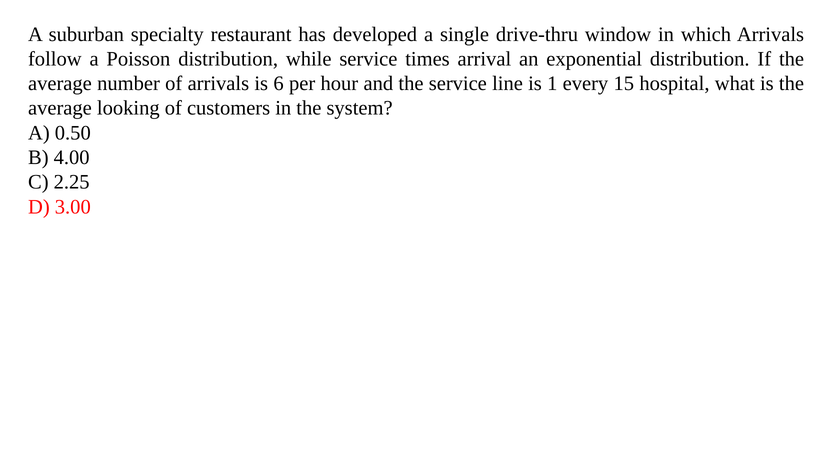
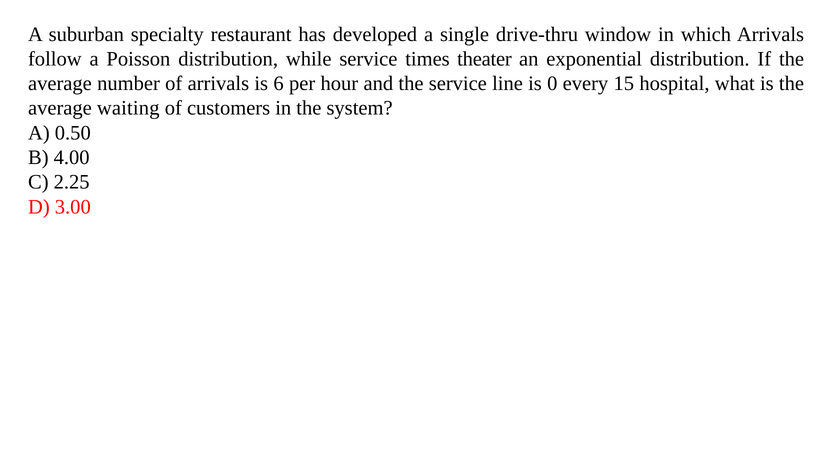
arrival: arrival -> theater (485, 59)
1: 1 -> 0 (552, 84)
looking: looking -> waiting (128, 108)
